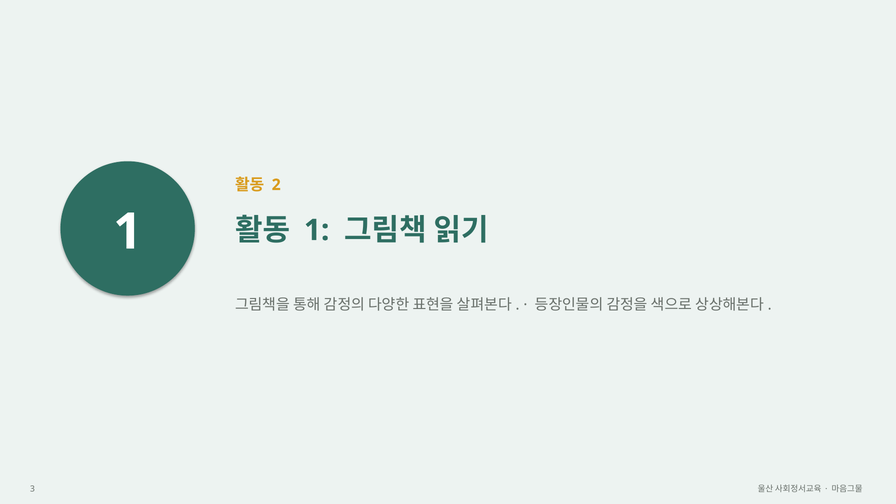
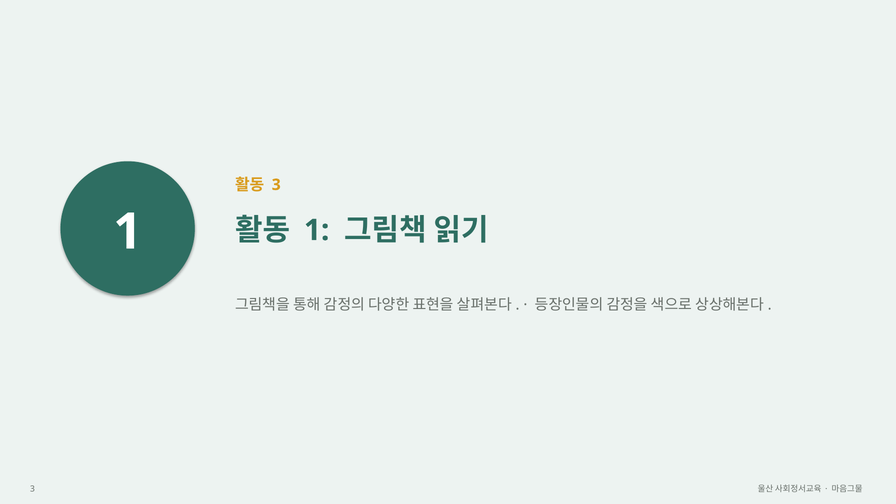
2: 2 -> 3 (276, 185)
